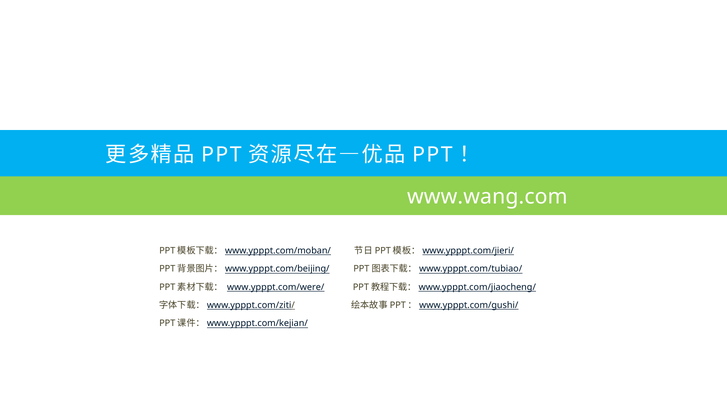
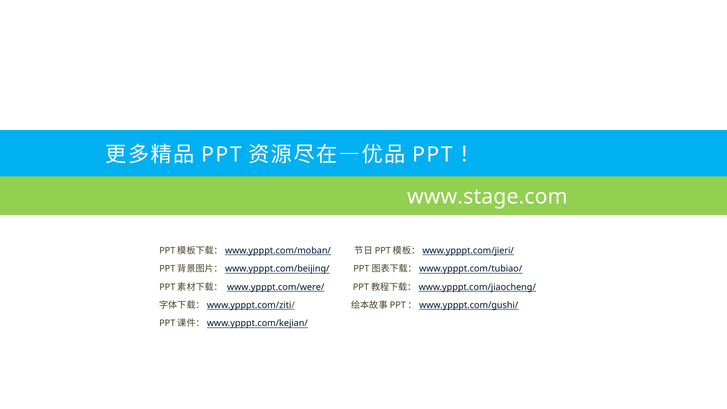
www.wang.com: www.wang.com -> www.stage.com (487, 197)
